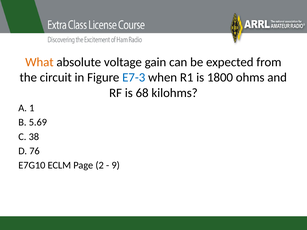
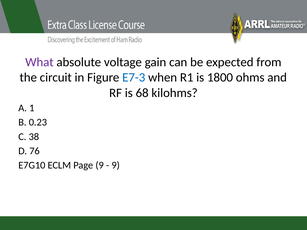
What colour: orange -> purple (39, 62)
5.69: 5.69 -> 0.23 (38, 122)
Page 2: 2 -> 9 (100, 165)
